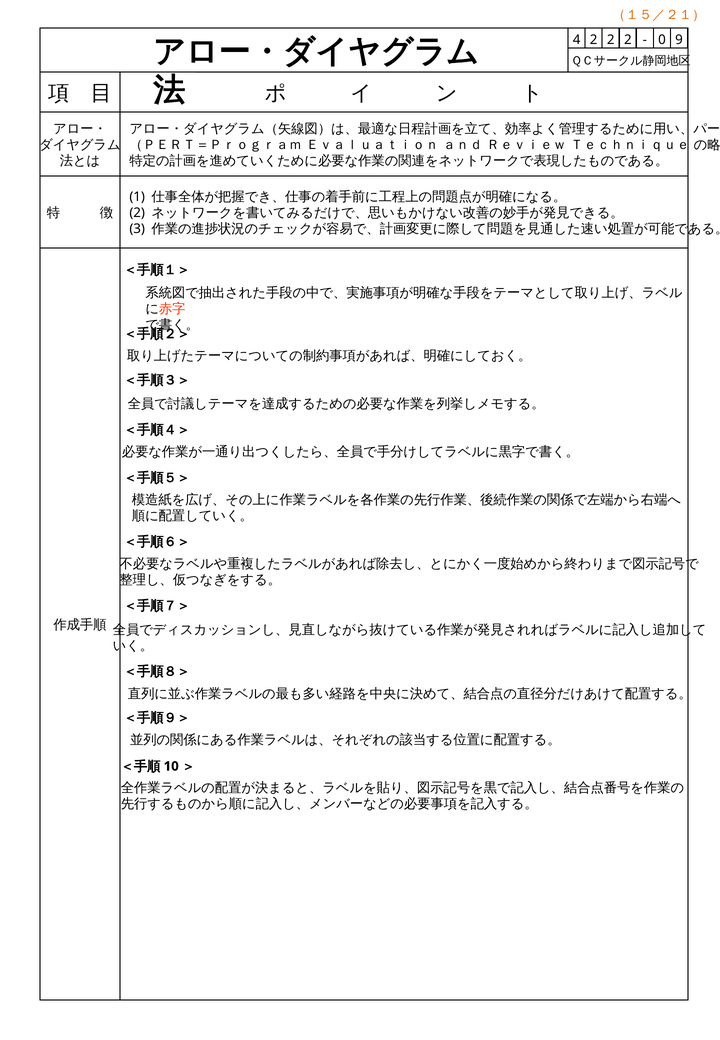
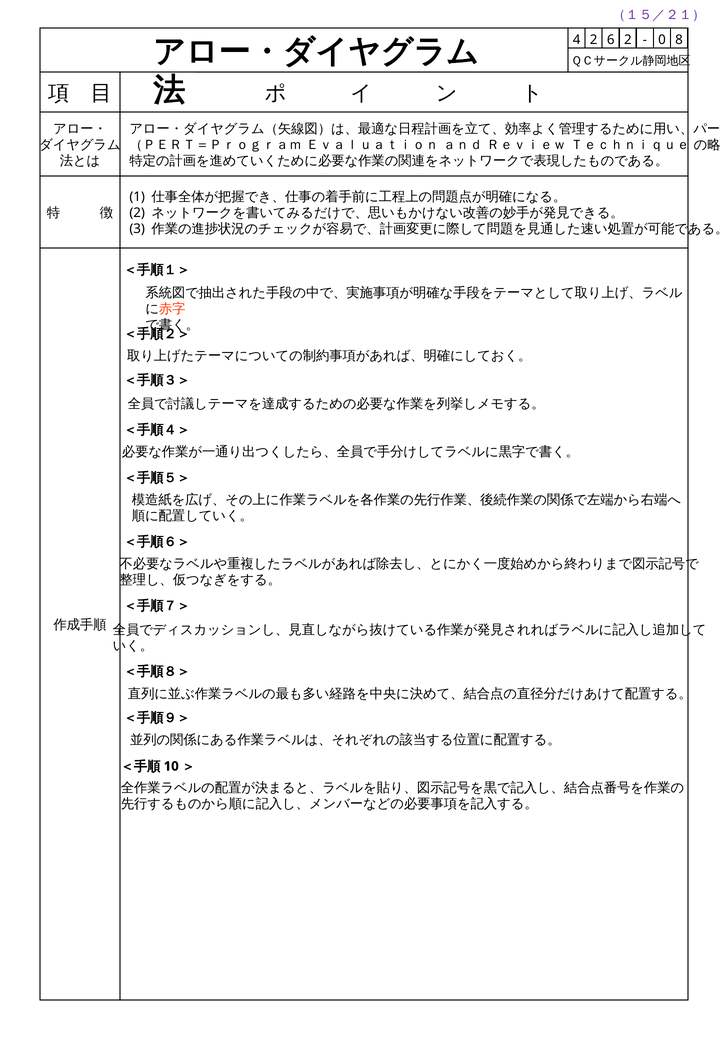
（１５／２１） colour: orange -> purple (659, 15)
4 2 2: 2 -> 6 (611, 40)
9: 9 -> 8 (679, 40)
